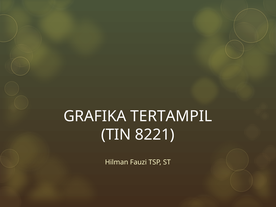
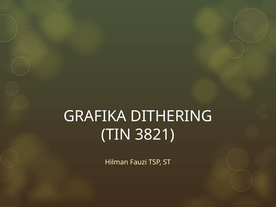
TERTAMPIL: TERTAMPIL -> DITHERING (171, 116)
8221: 8221 -> 3821 (155, 135)
